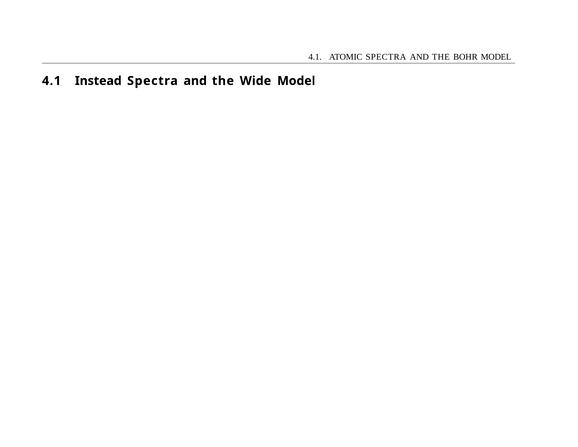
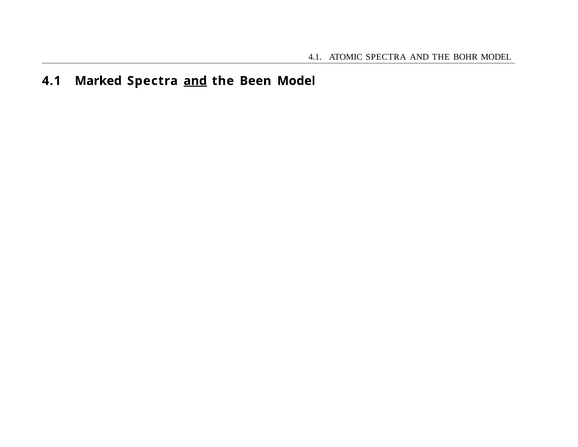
Instead: Instead -> Marked (98, 81)
and underline: none -> present (195, 81)
Wide: Wide -> Been (255, 81)
